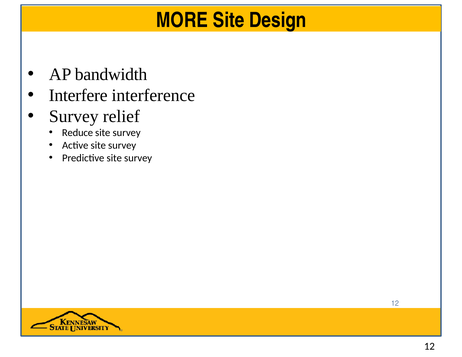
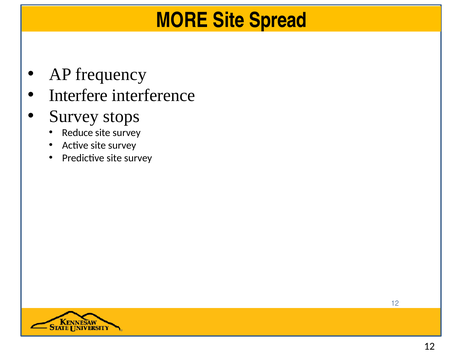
Design: Design -> Spread (278, 20)
bandwidth: bandwidth -> frequency (111, 74)
relief: relief -> stops (121, 116)
